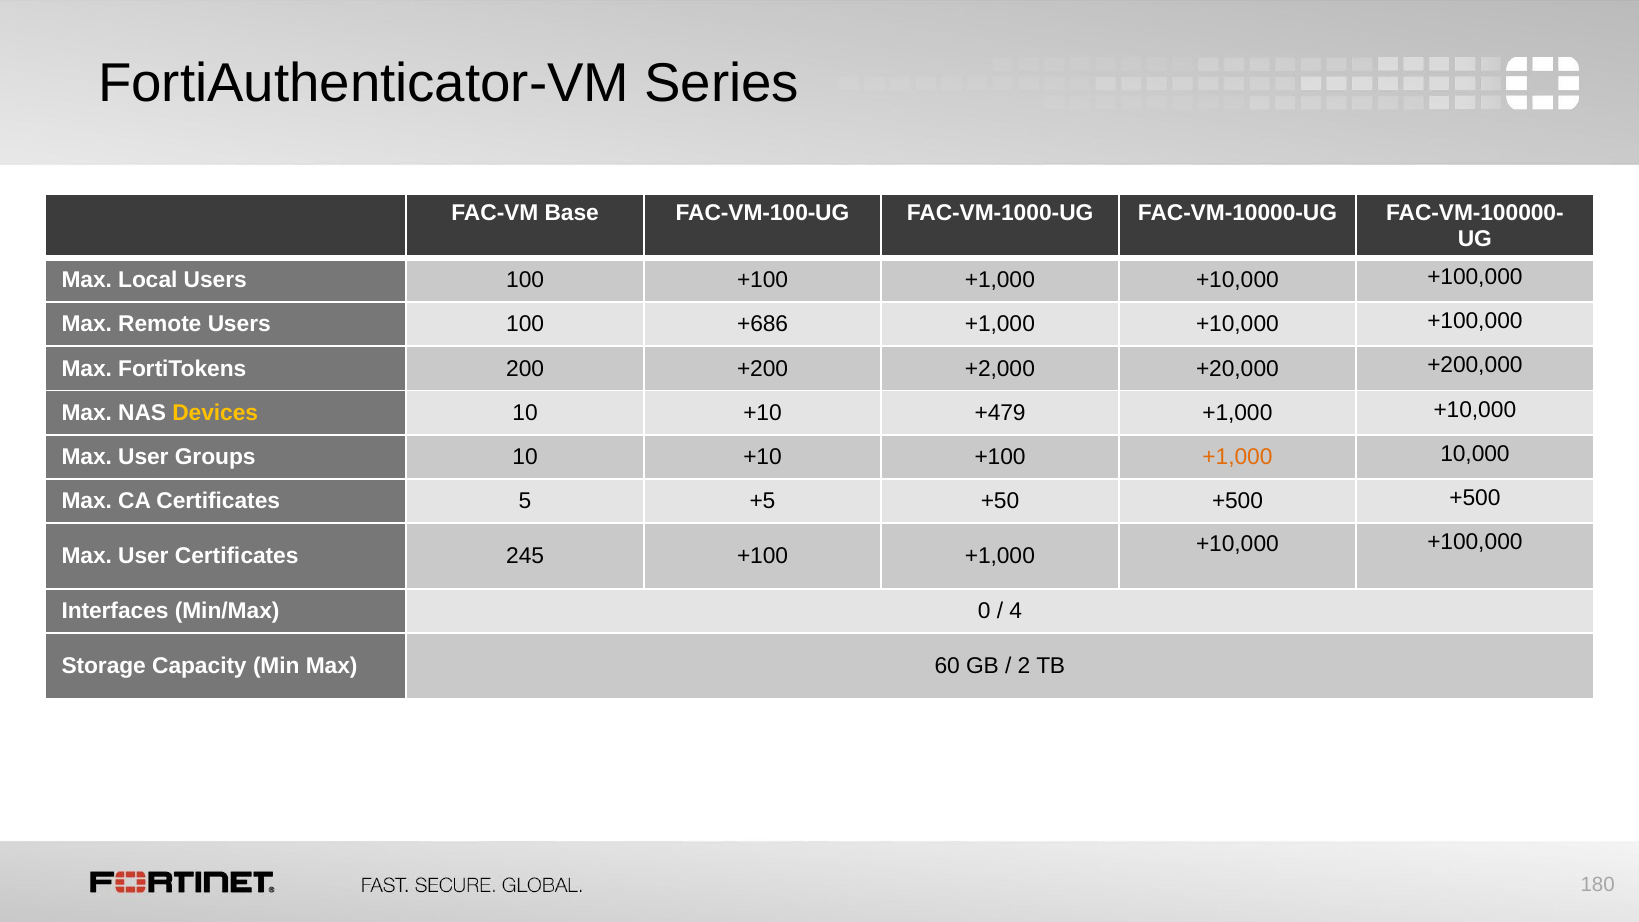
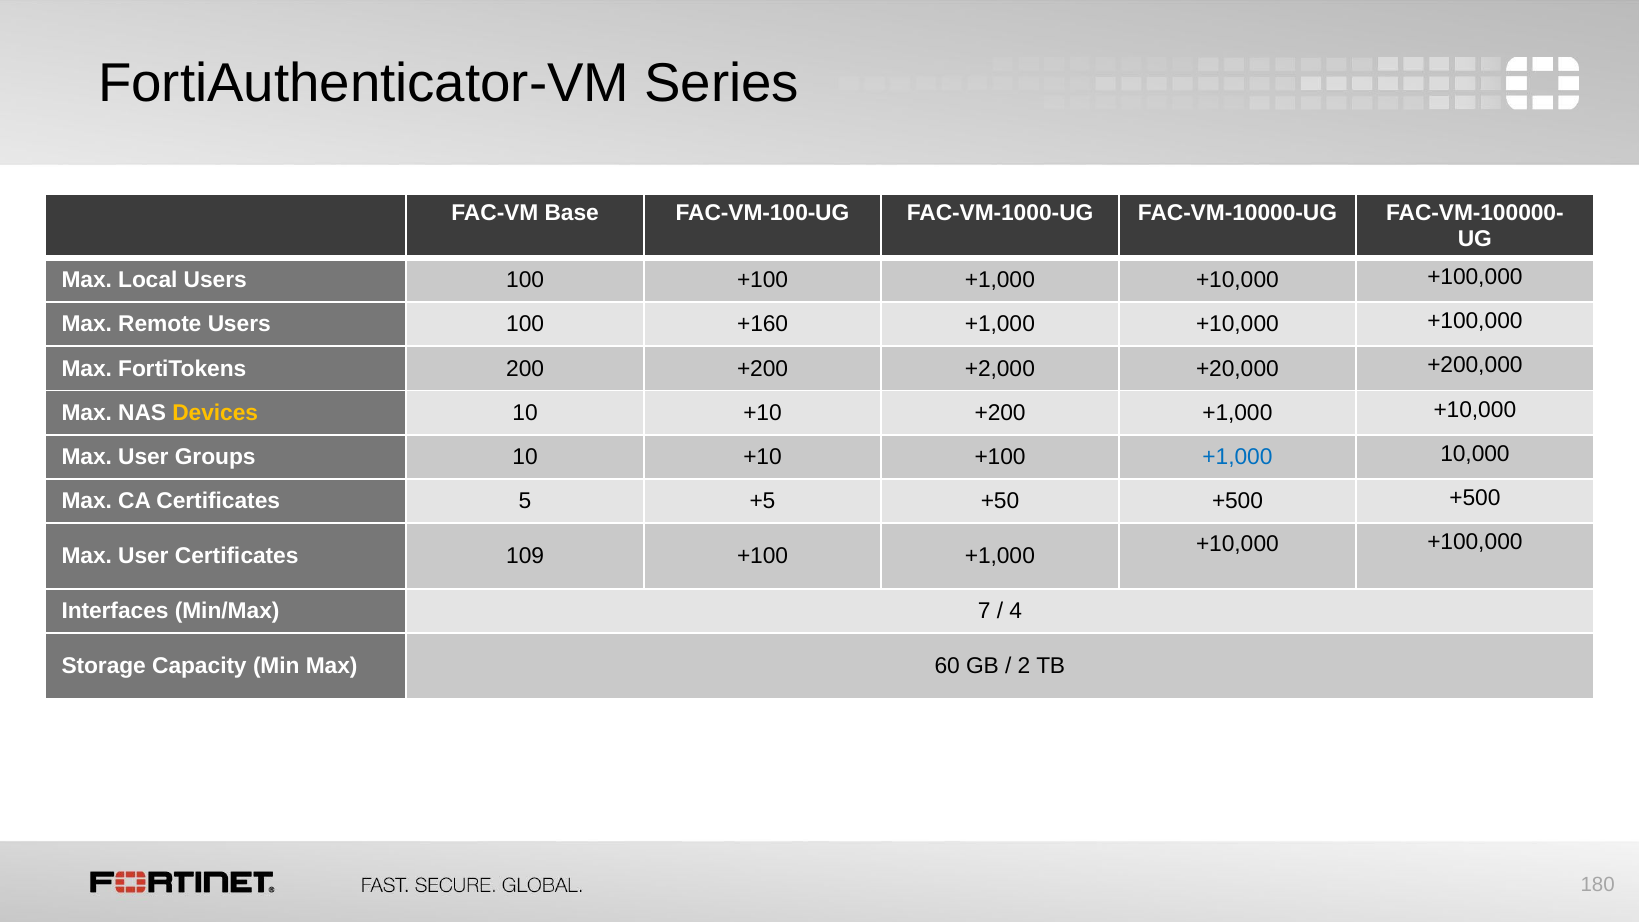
+686: +686 -> +160 (763, 324)
+10 +479: +479 -> +200 (1000, 413)
+1,000 colour: orange -> blue (1237, 457)
245: 245 -> 109 (525, 556)
0: 0 -> 7 (984, 611)
